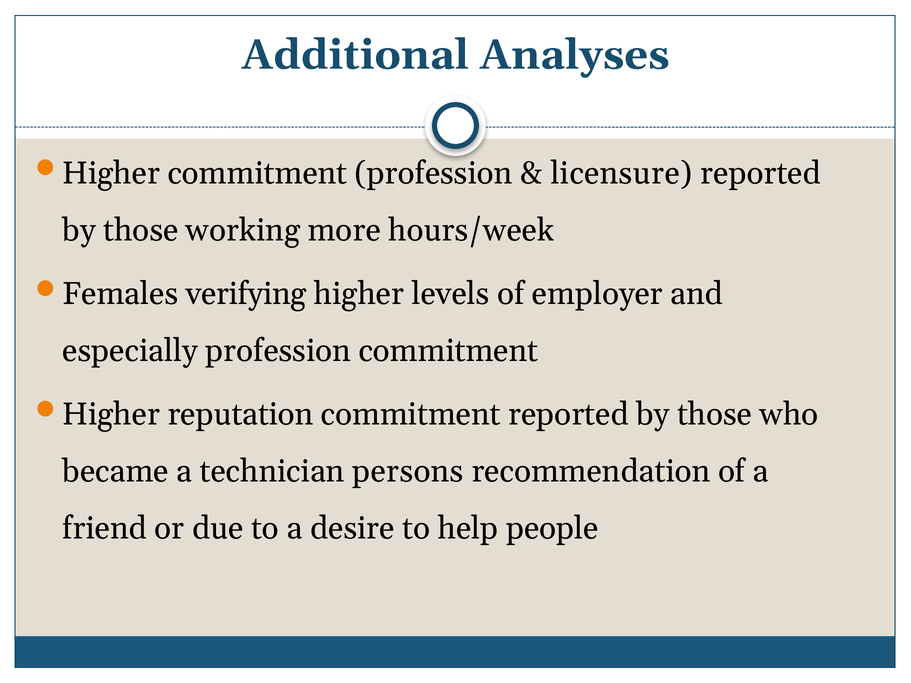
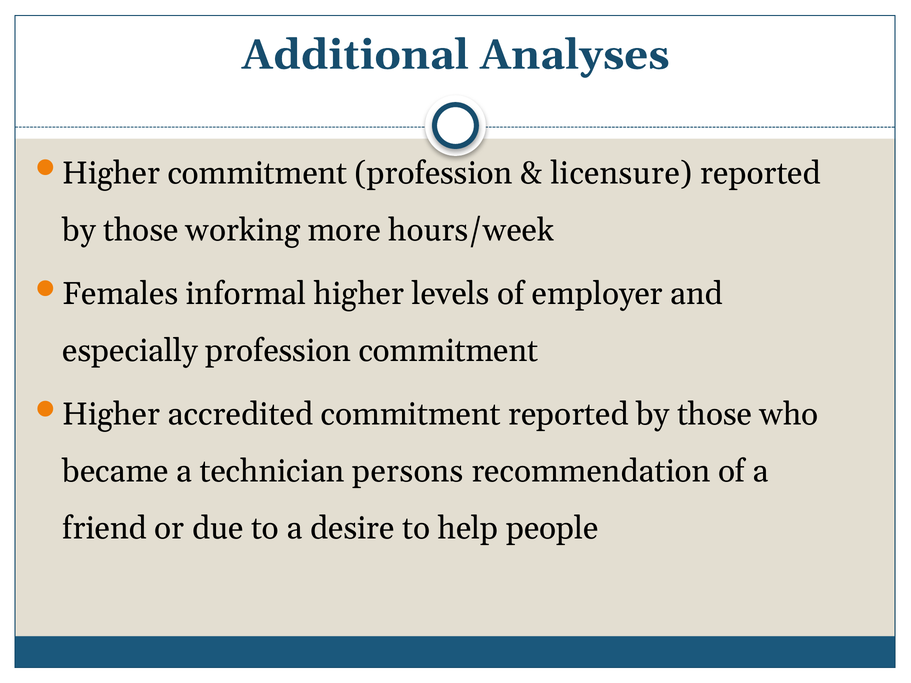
verifying: verifying -> informal (246, 294)
reputation: reputation -> accredited (240, 415)
